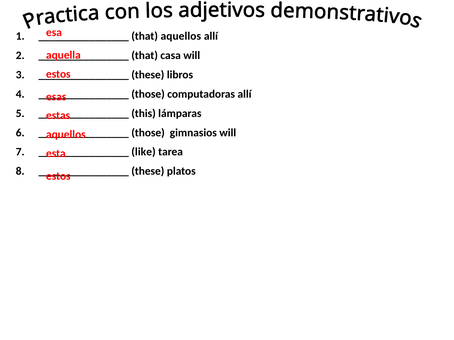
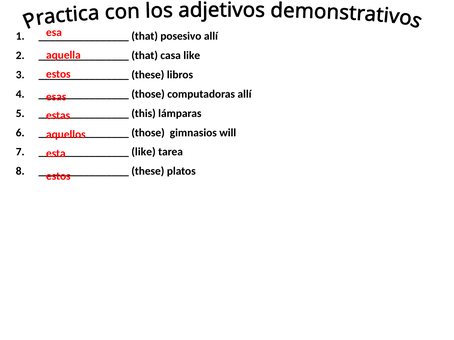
that aquellos: aquellos -> posesivo (181, 36)
casa will: will -> like (192, 56)
